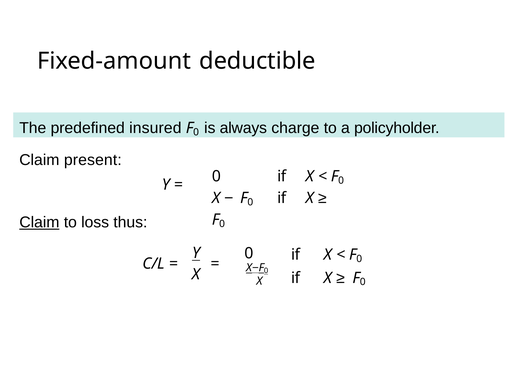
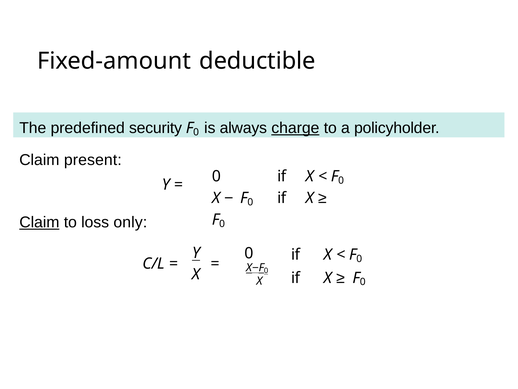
insured: insured -> security (155, 128)
charge underline: none -> present (295, 128)
thus: thus -> only (130, 222)
